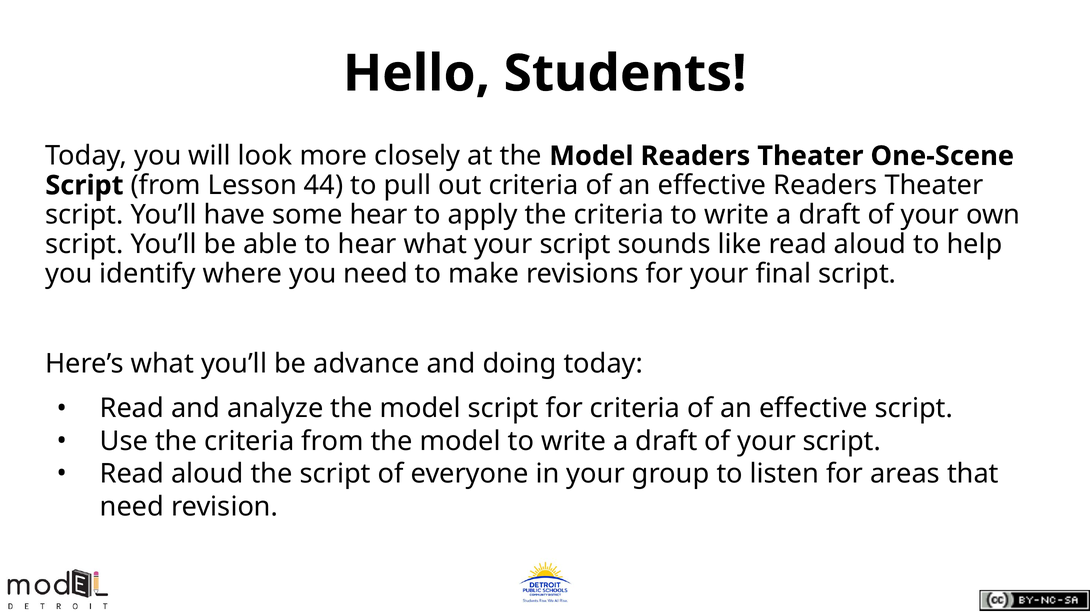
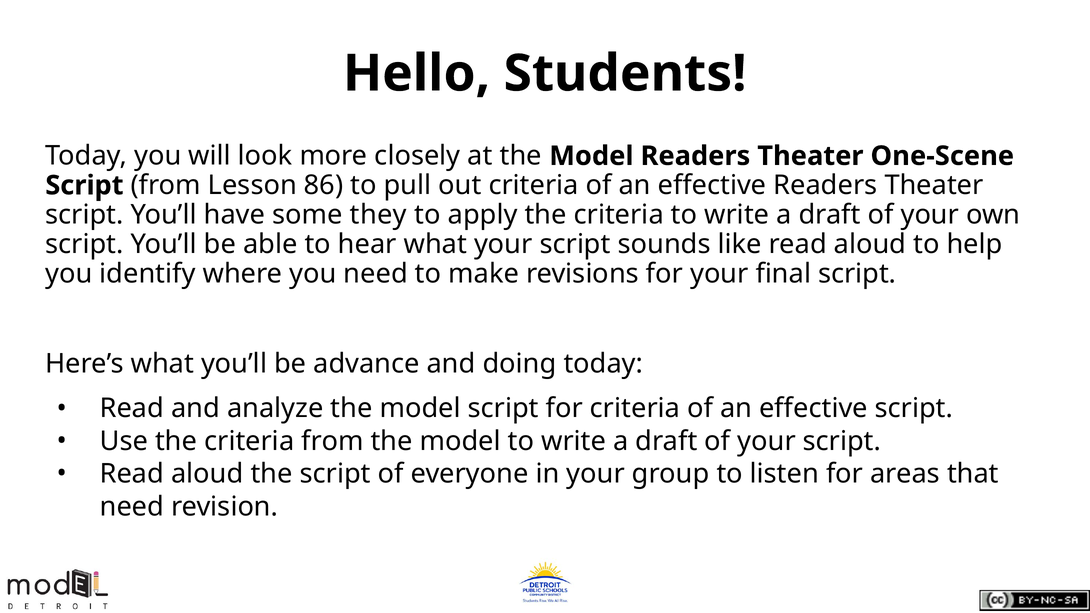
44: 44 -> 86 (324, 185)
some hear: hear -> they (378, 215)
